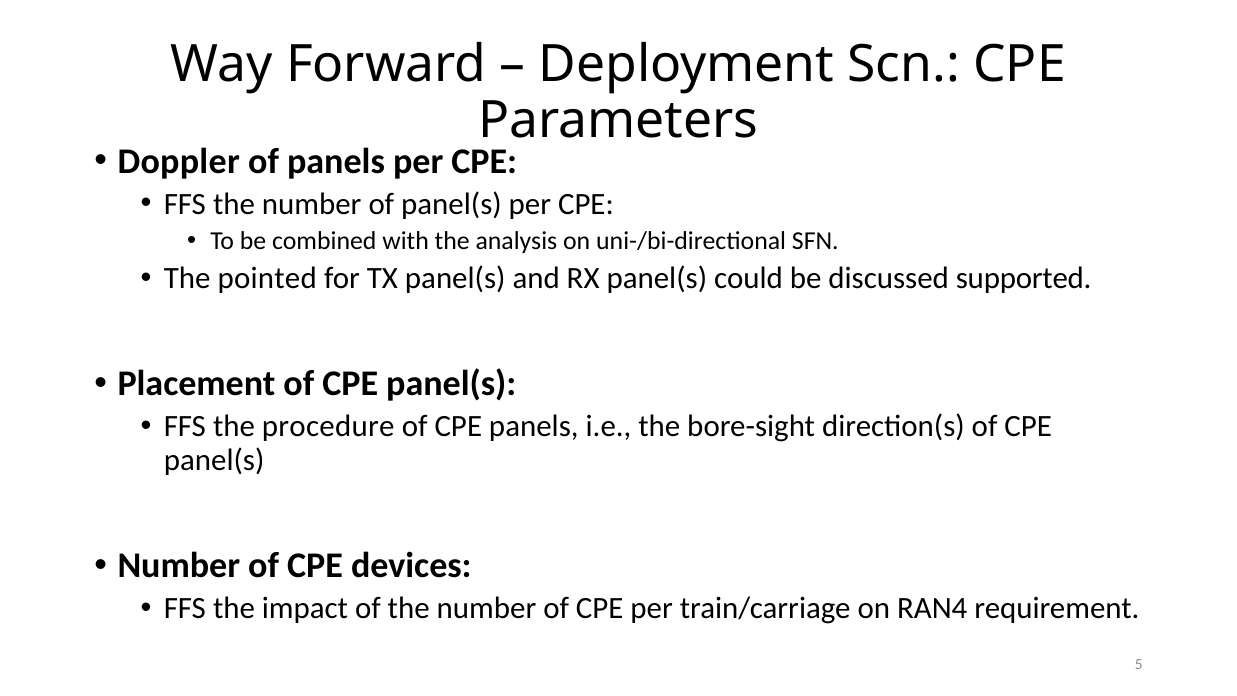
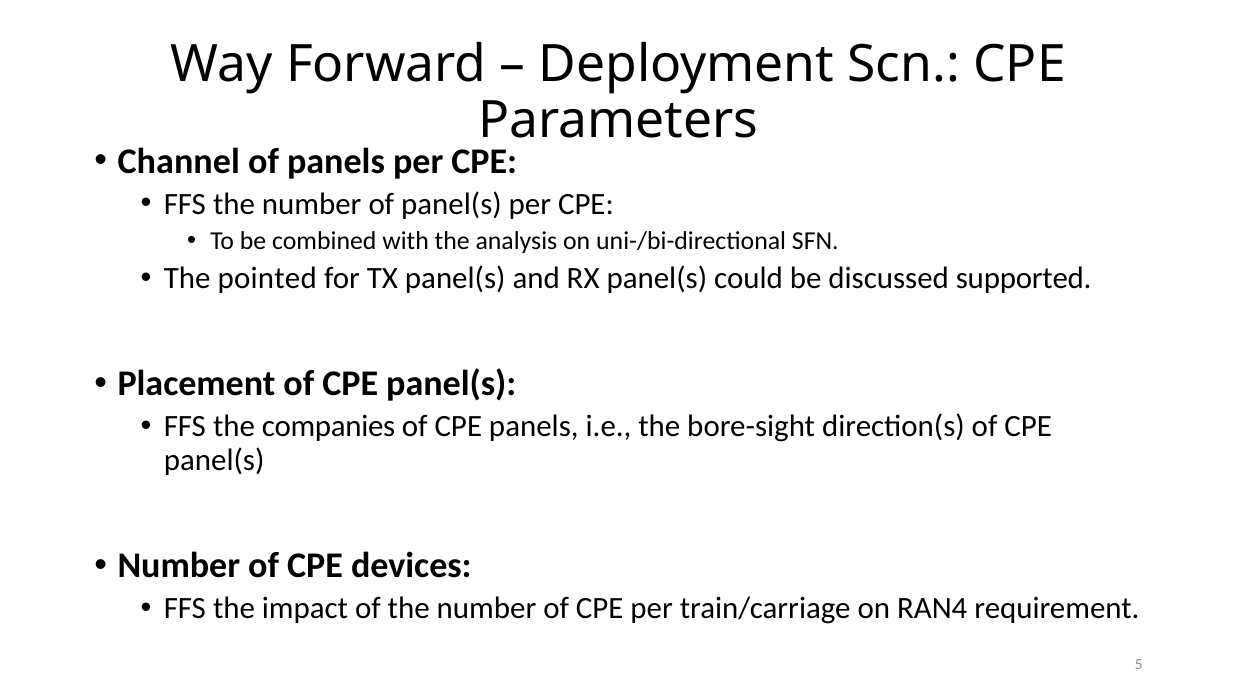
Doppler: Doppler -> Channel (179, 161)
procedure: procedure -> companies (329, 426)
